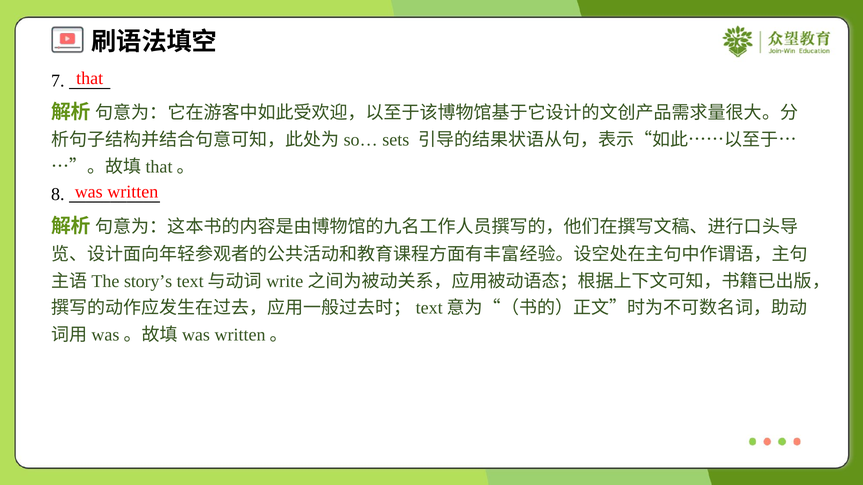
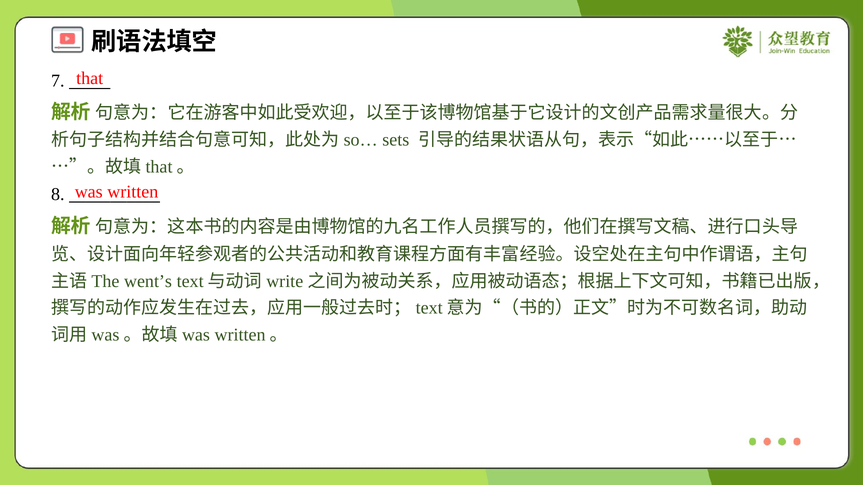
story’s: story’s -> went’s (148, 281)
